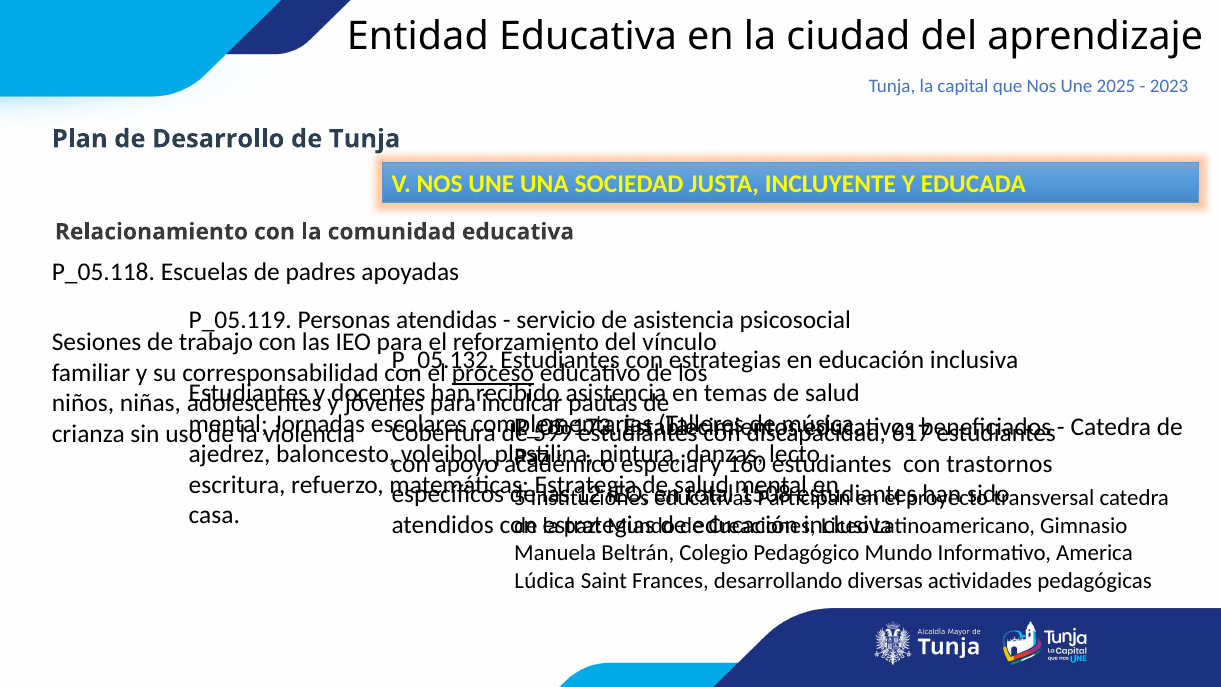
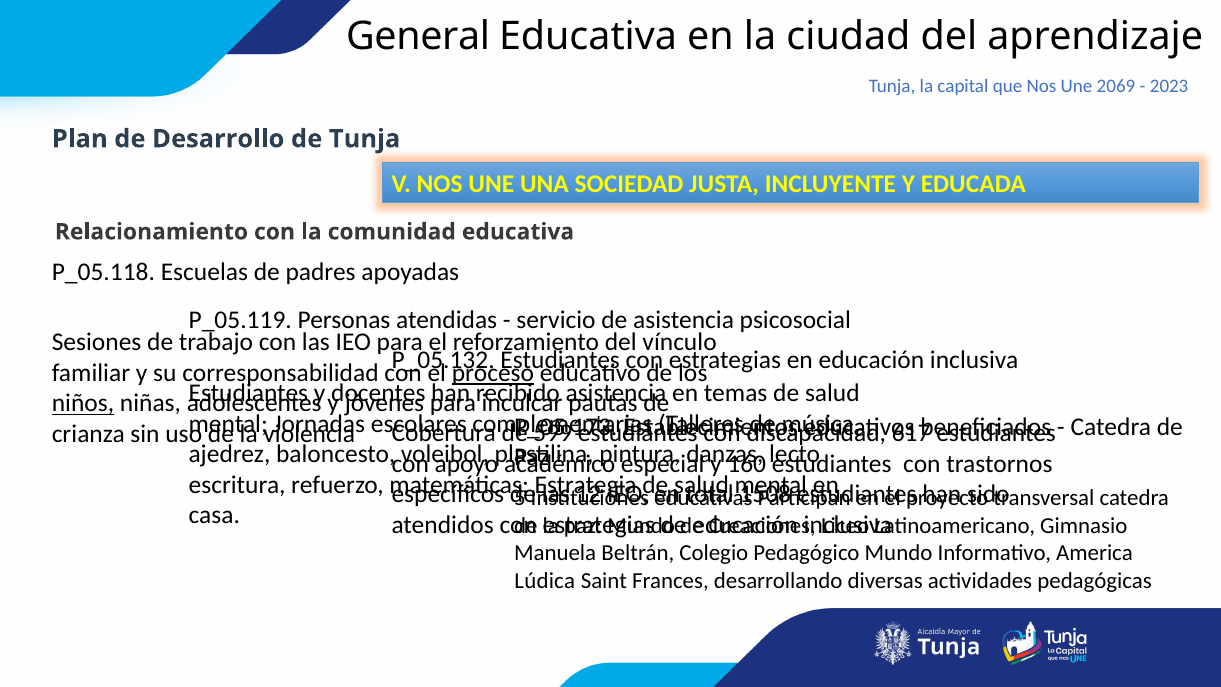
Entidad: Entidad -> General (418, 36)
2025: 2025 -> 2069 (1116, 86)
niños underline: none -> present (83, 403)
